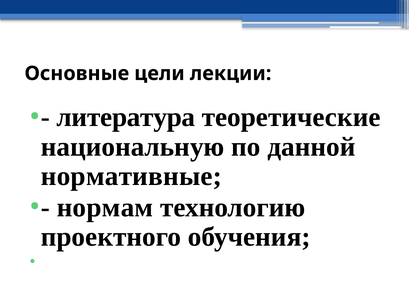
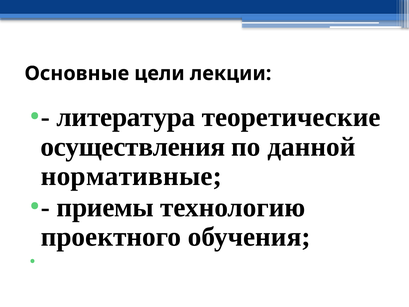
национальную: национальную -> осуществления (133, 147)
нормам: нормам -> приемы (105, 207)
